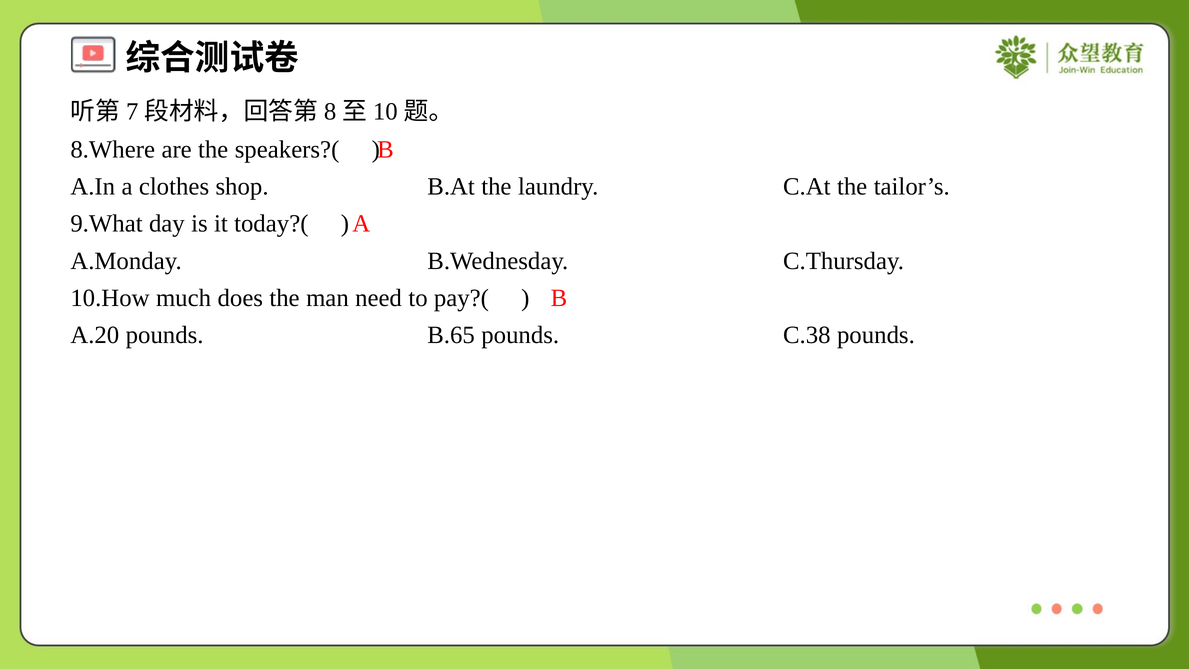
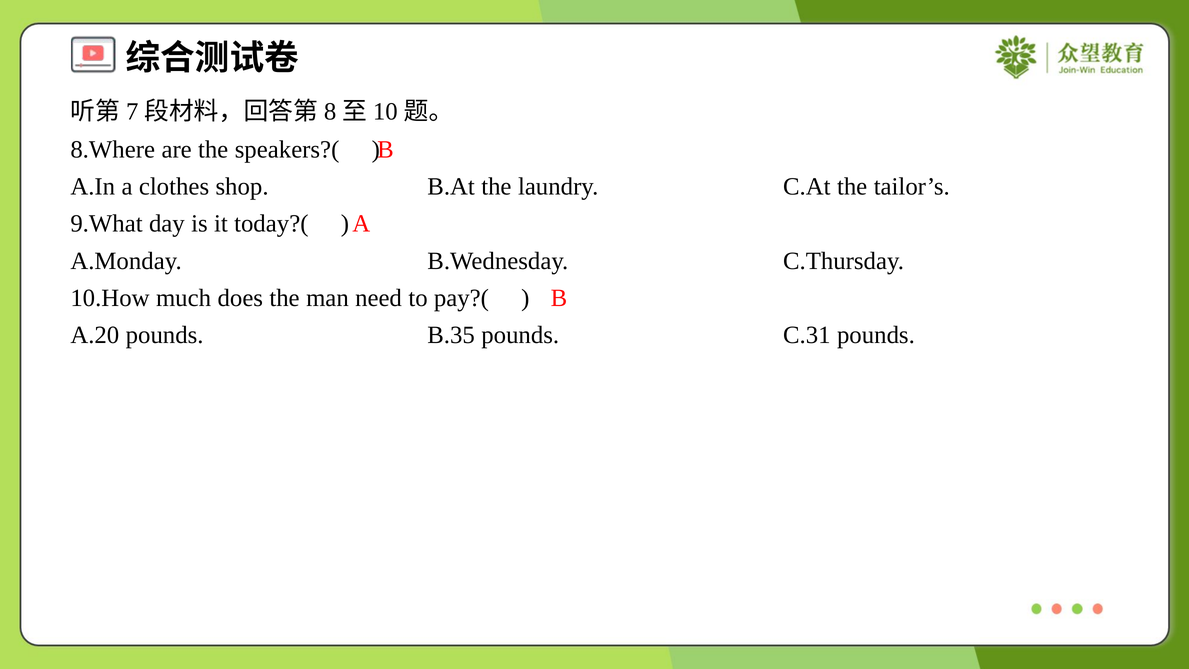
B.65: B.65 -> B.35 (451, 335)
C.38: C.38 -> C.31 (807, 335)
